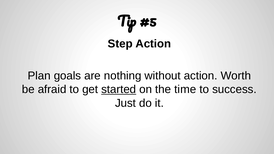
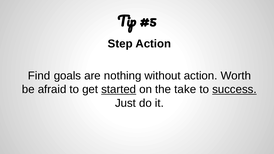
Plan: Plan -> Find (39, 76)
time: time -> take (185, 89)
success underline: none -> present (234, 89)
